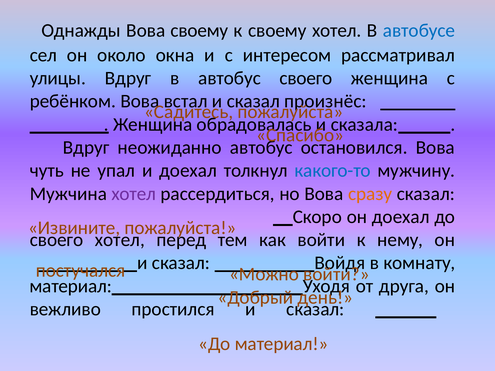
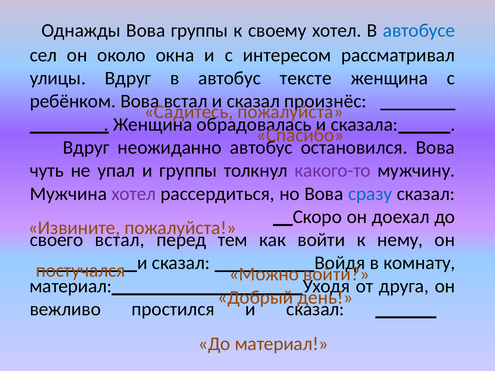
Вова своему: своему -> группы (199, 30)
автобус своего: своего -> тексте (306, 78)
и доехал: доехал -> группы (188, 171)
какого-то colour: blue -> purple (333, 171)
сразу colour: orange -> blue (370, 194)
хотел: хотел -> встал (120, 240)
